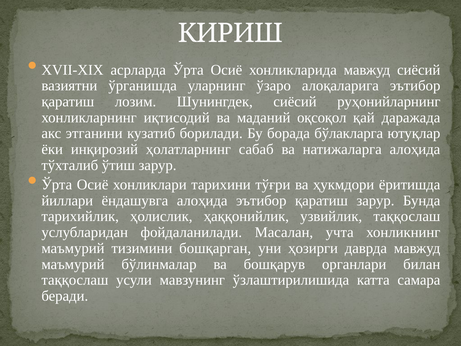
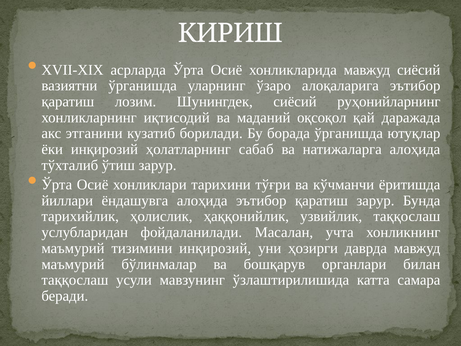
борада бўлакларга: бўлакларга -> ўрганишда (349, 133)
ҳукмдори: ҳукмдори -> кўчманчи (344, 184)
тизимини бошқарган: бошқарган -> инқирозий (215, 248)
